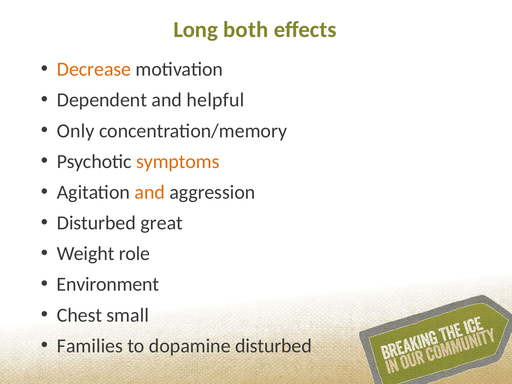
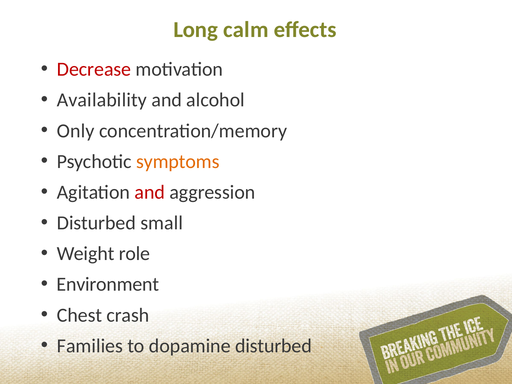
both: both -> calm (246, 30)
Decrease colour: orange -> red (94, 69)
Dependent: Dependent -> Availability (102, 100)
helpful: helpful -> alcohol (216, 100)
and colour: orange -> red (150, 192)
great: great -> small (162, 223)
small: small -> crash (128, 315)
